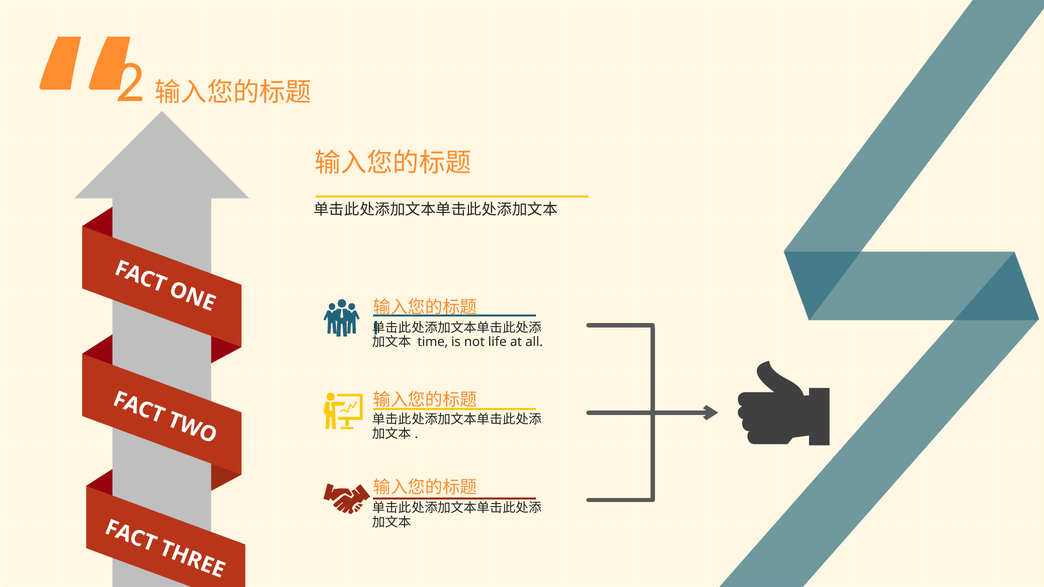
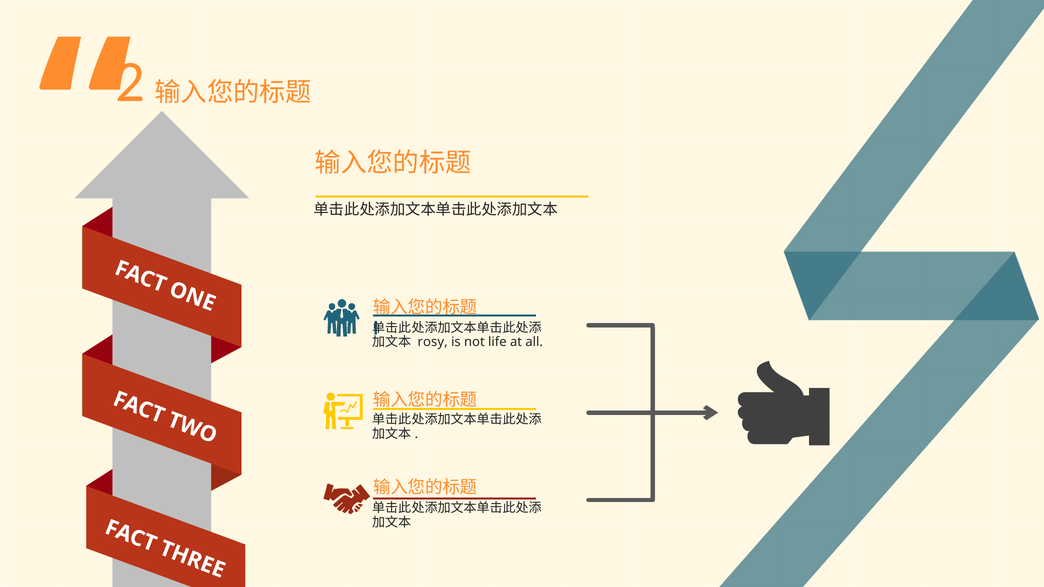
time: time -> rosy (433, 342)
